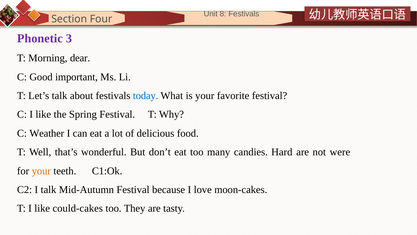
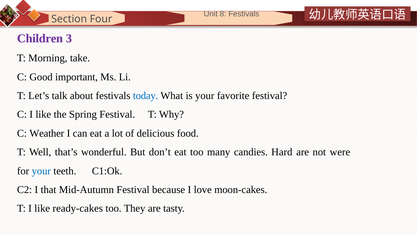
Phonetic: Phonetic -> Children (40, 38)
dear: dear -> take (80, 58)
your colour: orange -> blue (41, 171)
I talk: talk -> that (49, 189)
could-cakes: could-cakes -> ready-cakes (78, 208)
